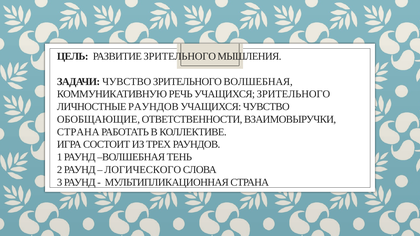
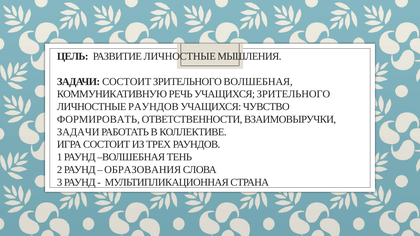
РАЗВИТИЕ ЗРИТЕЛЬНОГО: ЗРИТЕЛЬНОГО -> ЛИЧНОСТНЫЕ (180, 56)
ЗАДАЧИ ЧУВСТВО: ЧУВСТВО -> СОСТОИТ (127, 82)
ОБОБЩАЮЩИЕ: ОБОБЩАЮЩИЕ -> ФОРМИРОВАТЬ (98, 119)
СТРАНА: СТРАНА -> ЗАДАЧИ (78, 132)
ЛОГИЧЕСКОГО: ЛОГИЧЕСКОГО -> ОБРАЗОВАНИЯ (143, 170)
